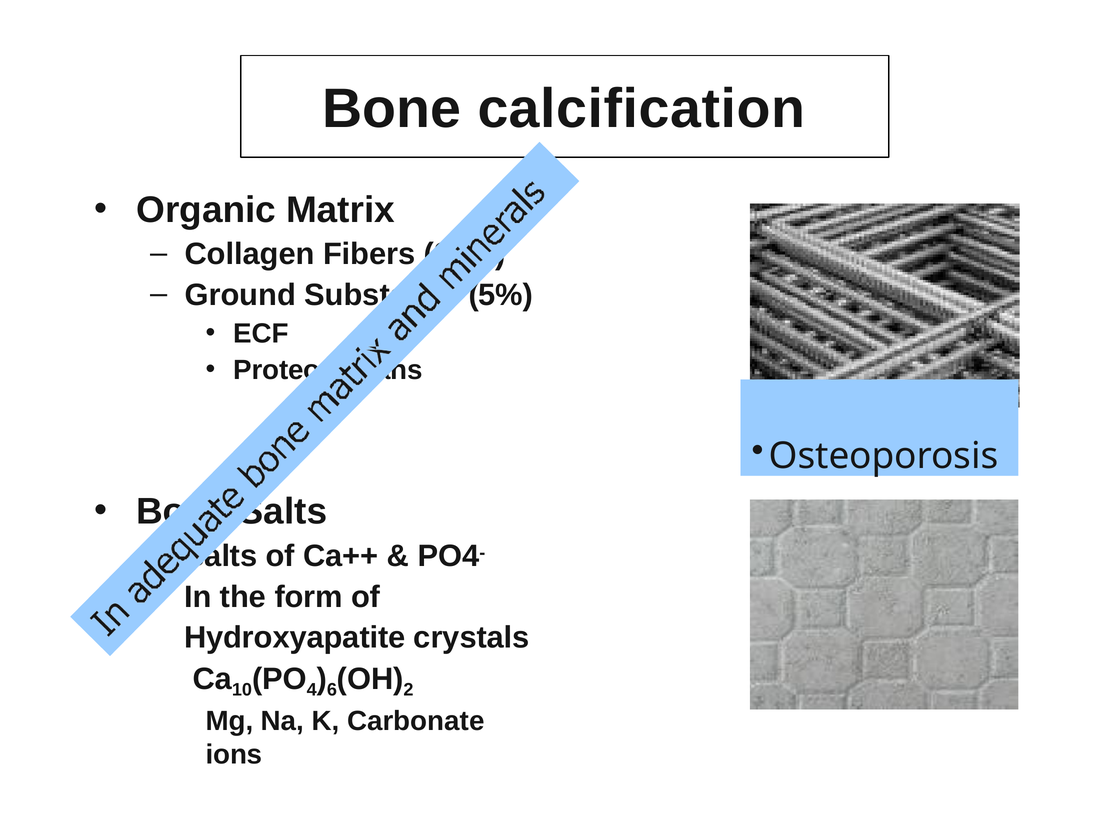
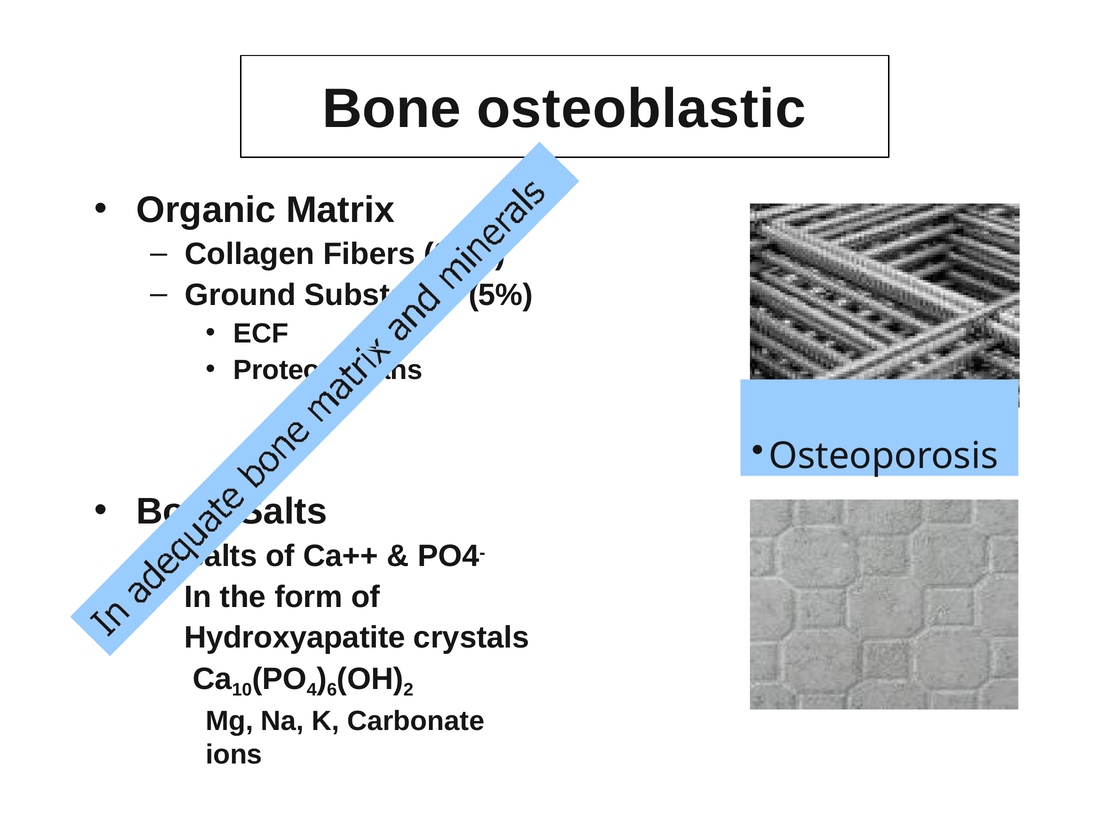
calcification: calcification -> osteoblastic (641, 109)
